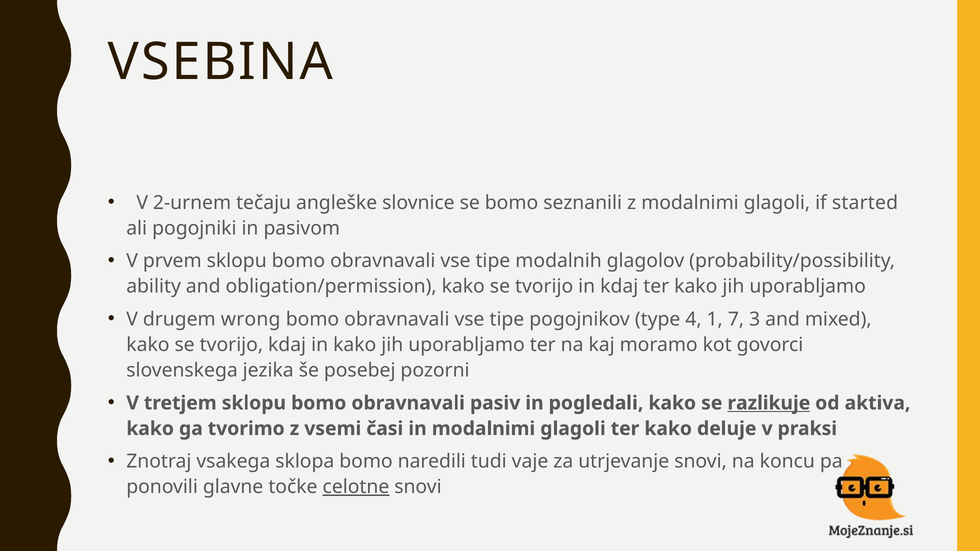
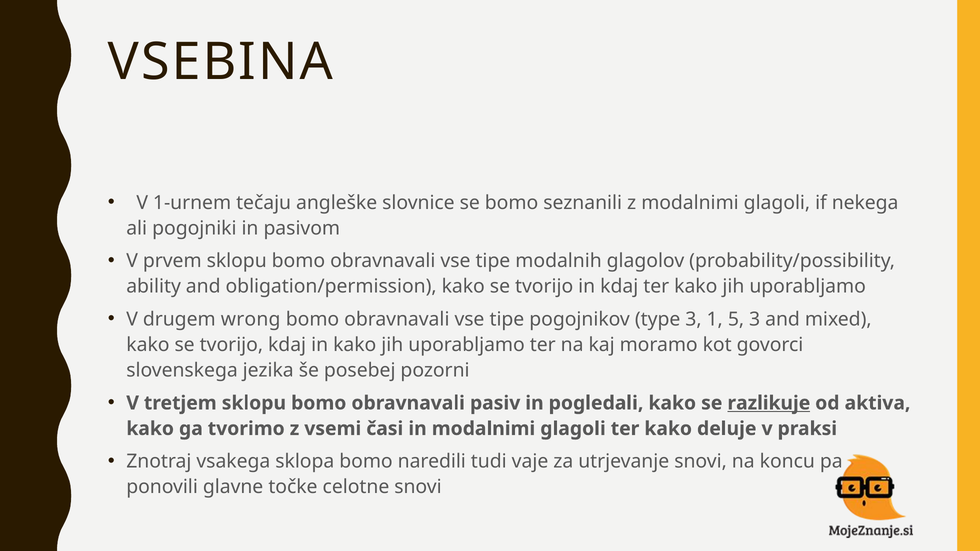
2-urnem: 2-urnem -> 1-urnem (192, 203)
started: started -> nekega (865, 203)
type 4: 4 -> 3 (693, 319)
7: 7 -> 5 (736, 319)
celotne underline: present -> none (356, 487)
